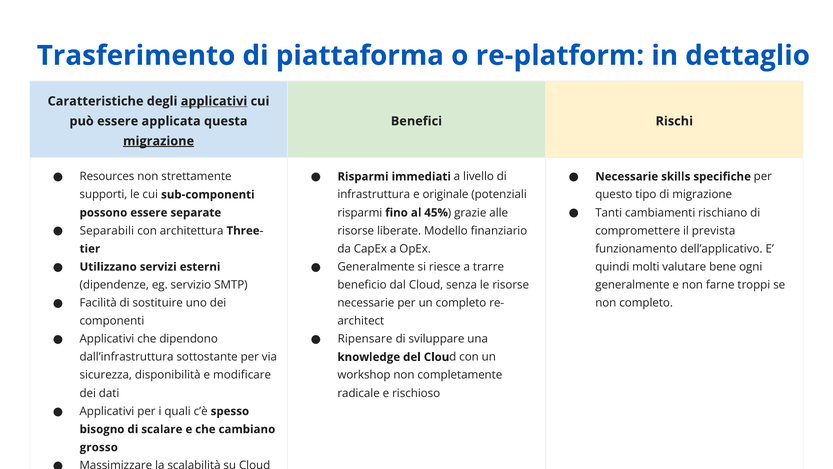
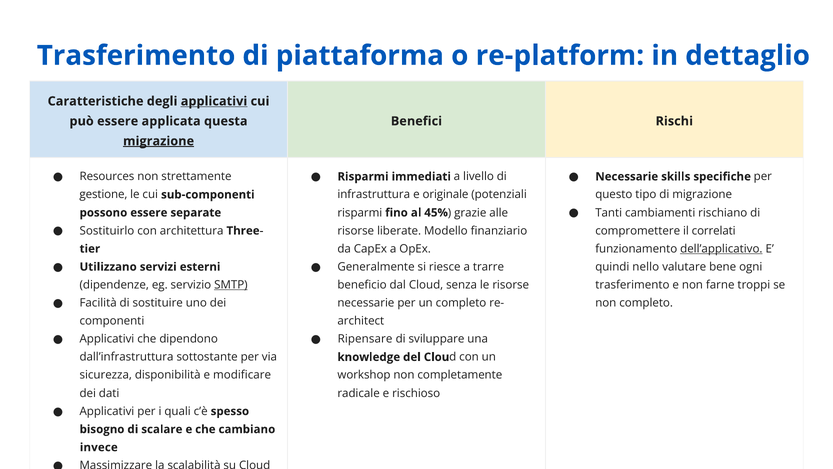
supporti: supporti -> gestione (103, 194)
Separabili: Separabili -> Sostituirlo (107, 231)
prevista: prevista -> correlati (714, 231)
dell’applicativo underline: none -> present (721, 249)
molti: molti -> nello (646, 267)
SMTP underline: none -> present (231, 285)
generalmente: generalmente -> trasferimento (632, 285)
grosso: grosso -> invece (99, 447)
